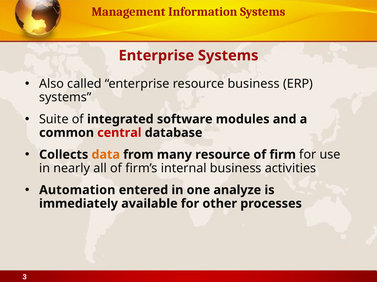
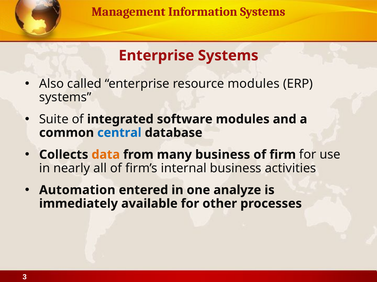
resource business: business -> modules (254, 84)
central colour: red -> blue (119, 133)
many resource: resource -> business (223, 155)
